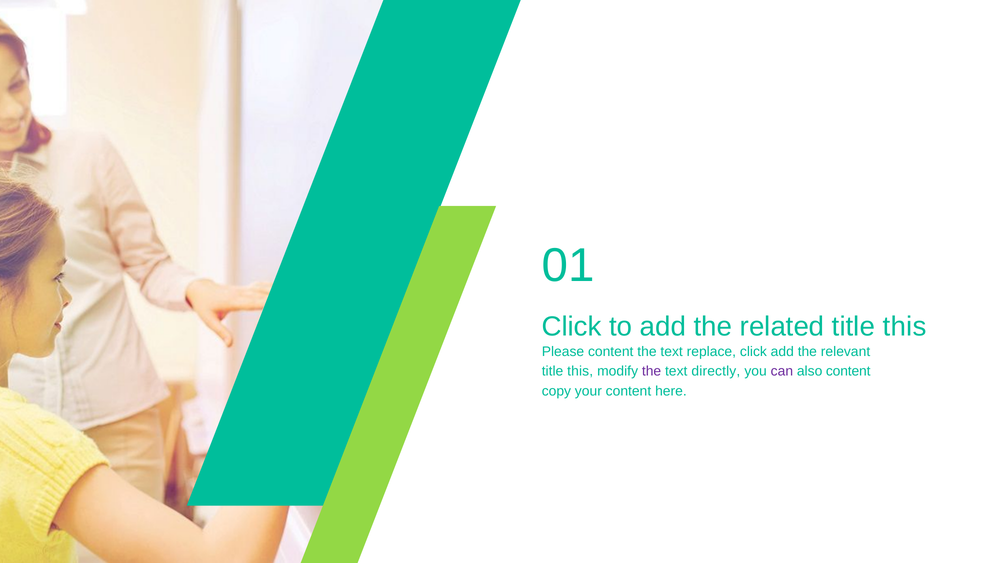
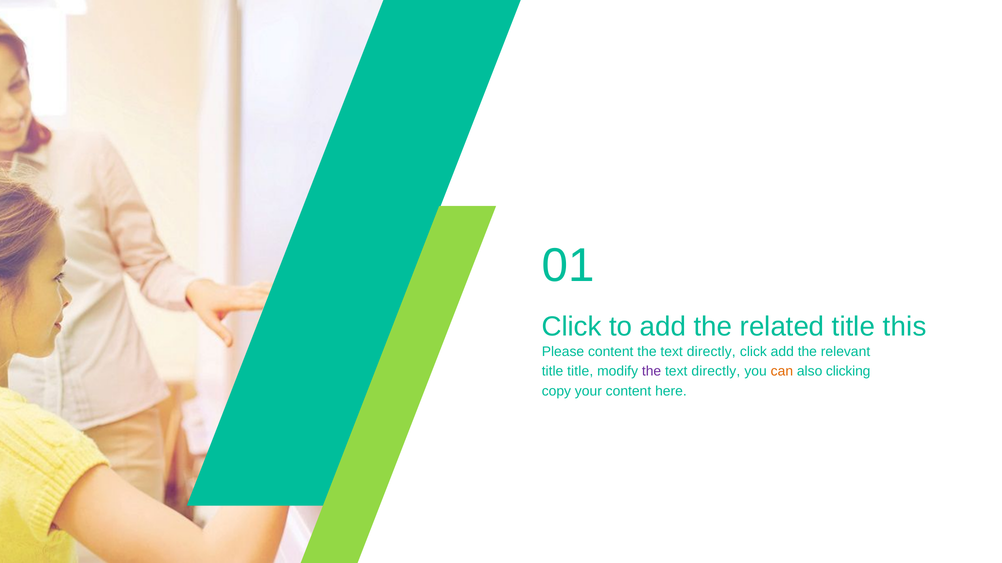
replace: replace -> directly (711, 352)
this: this -> title (580, 372)
can colour: purple -> orange (782, 372)
also content: content -> clicking (848, 372)
